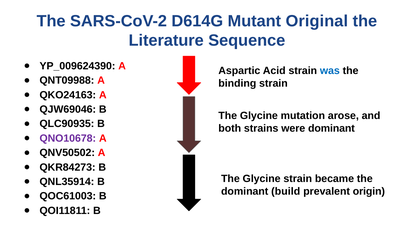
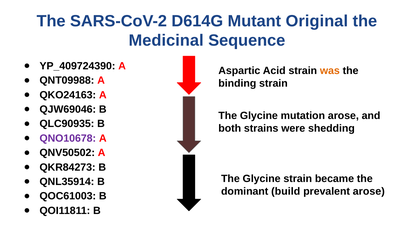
Literature: Literature -> Medicinal (166, 41)
YP_009624390: YP_009624390 -> YP_409724390 (77, 66)
was colour: blue -> orange (330, 71)
were dominant: dominant -> shedding (331, 128)
prevalent origin: origin -> arose (369, 192)
